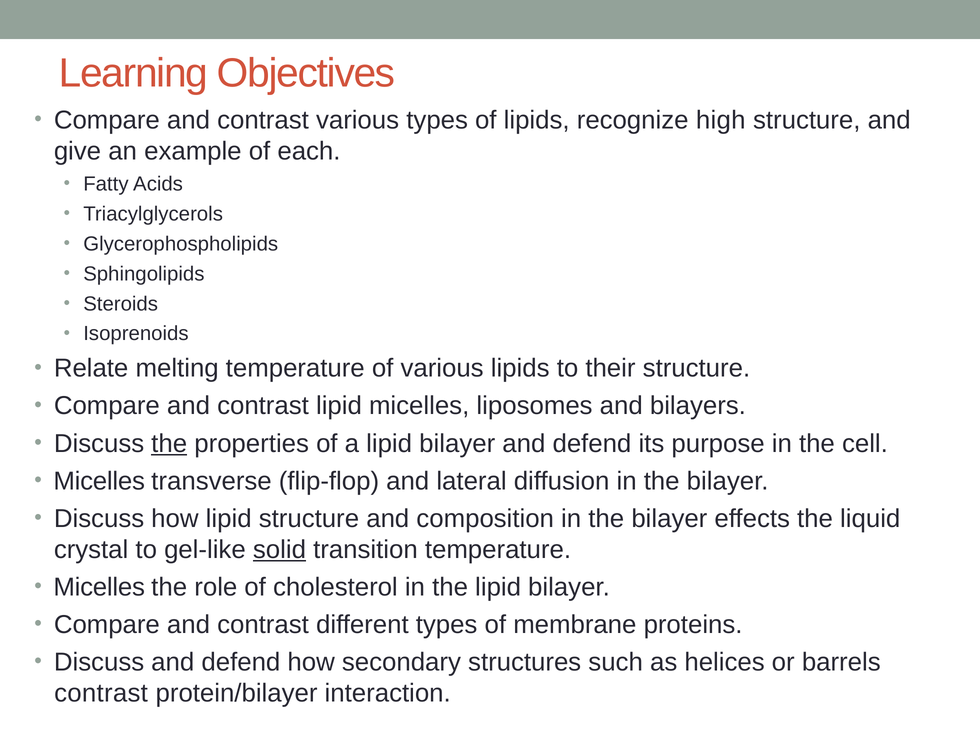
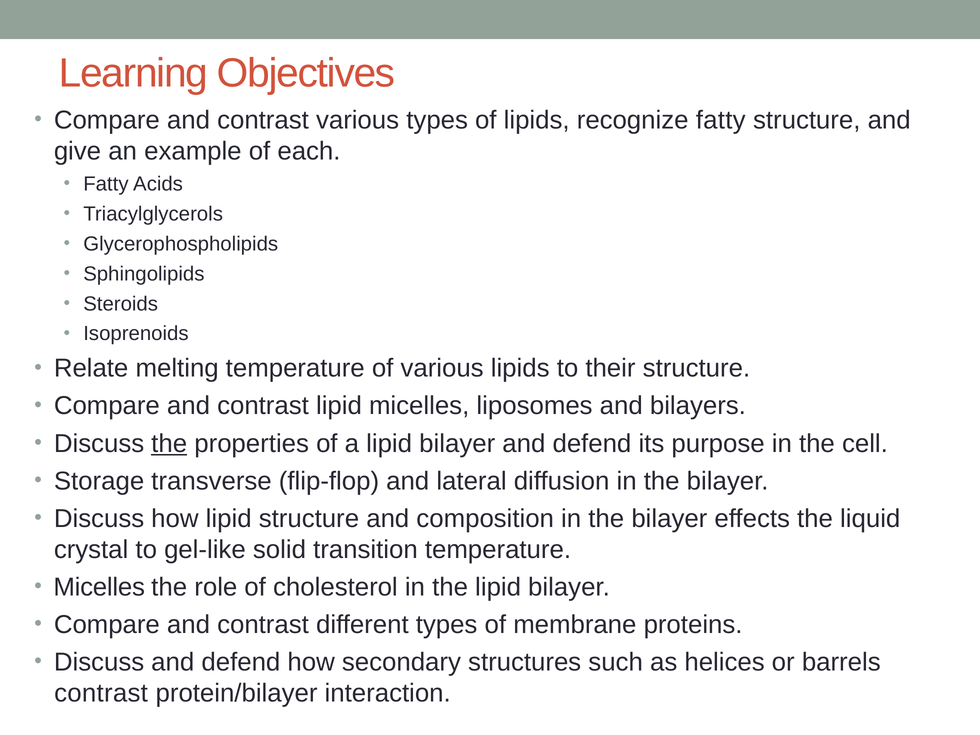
recognize high: high -> fatty (721, 120)
Micelles: Micelles -> Storage (99, 481)
solid underline: present -> none (279, 550)
